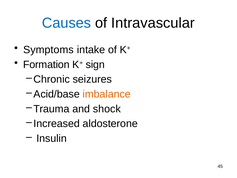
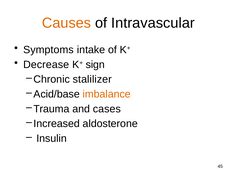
Causes colour: blue -> orange (67, 23)
Formation: Formation -> Decrease (46, 64)
seizures: seizures -> stalilizer (92, 79)
shock: shock -> cases (107, 109)
